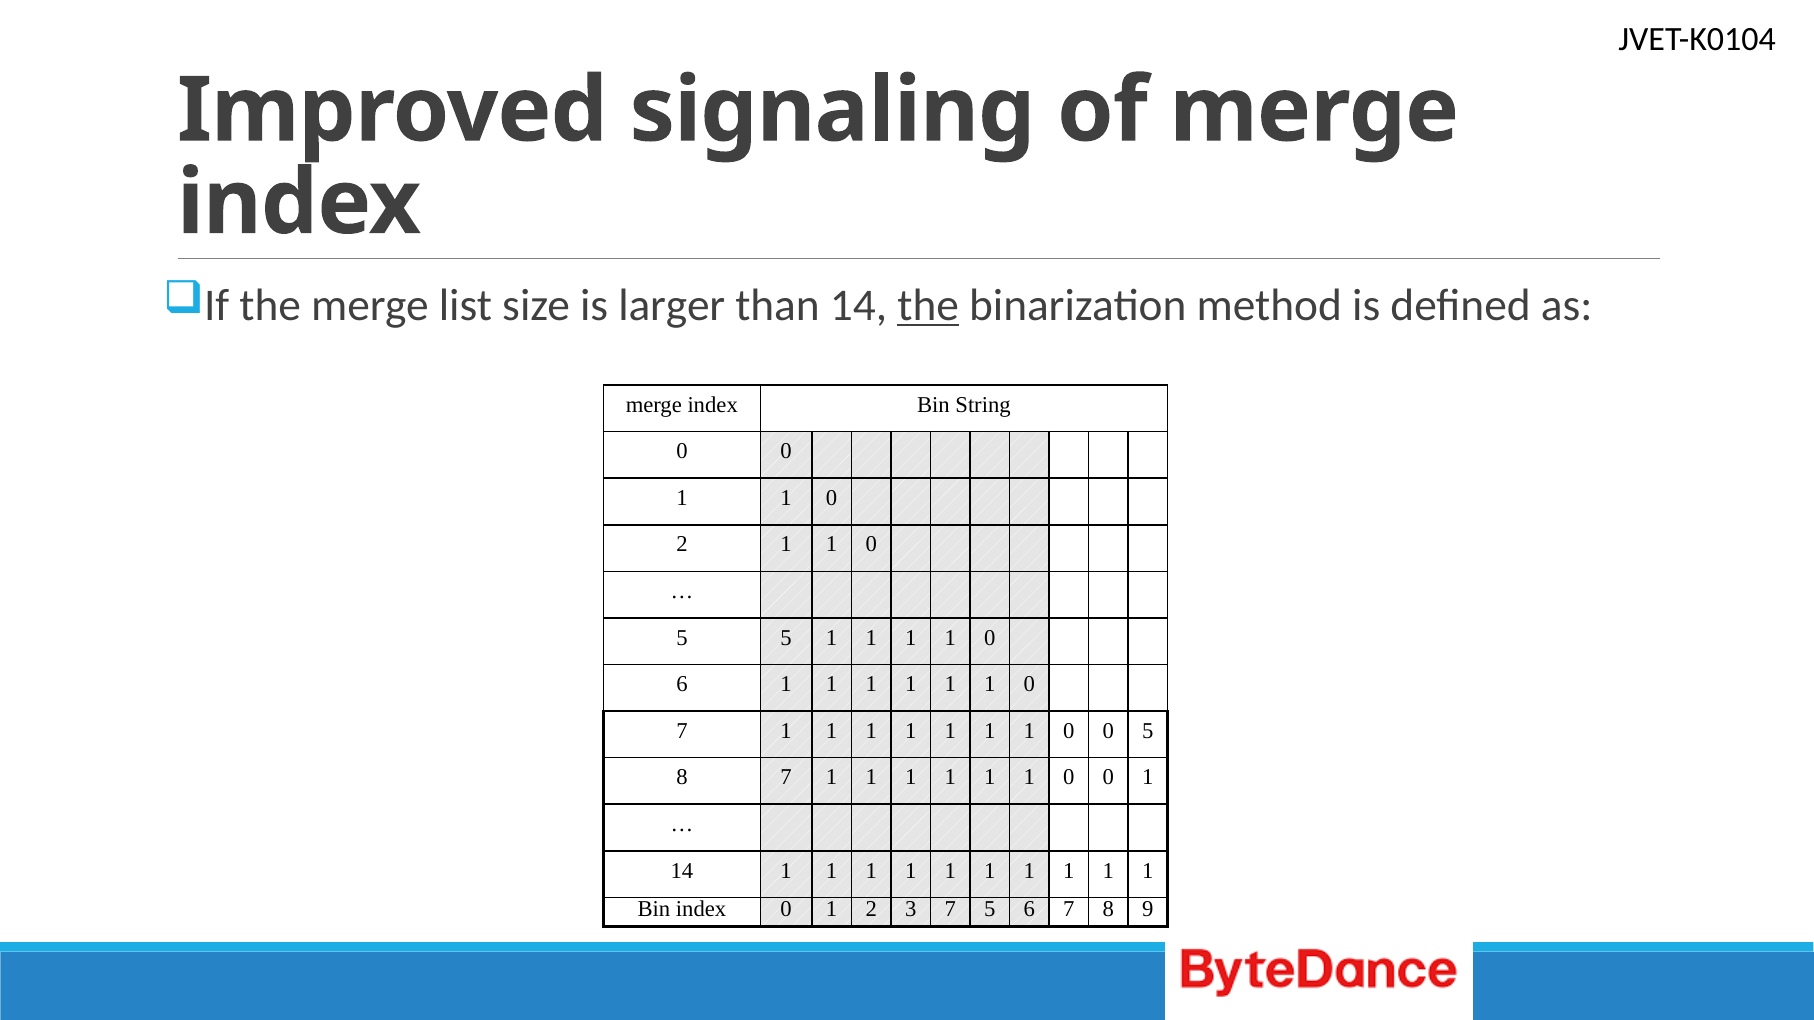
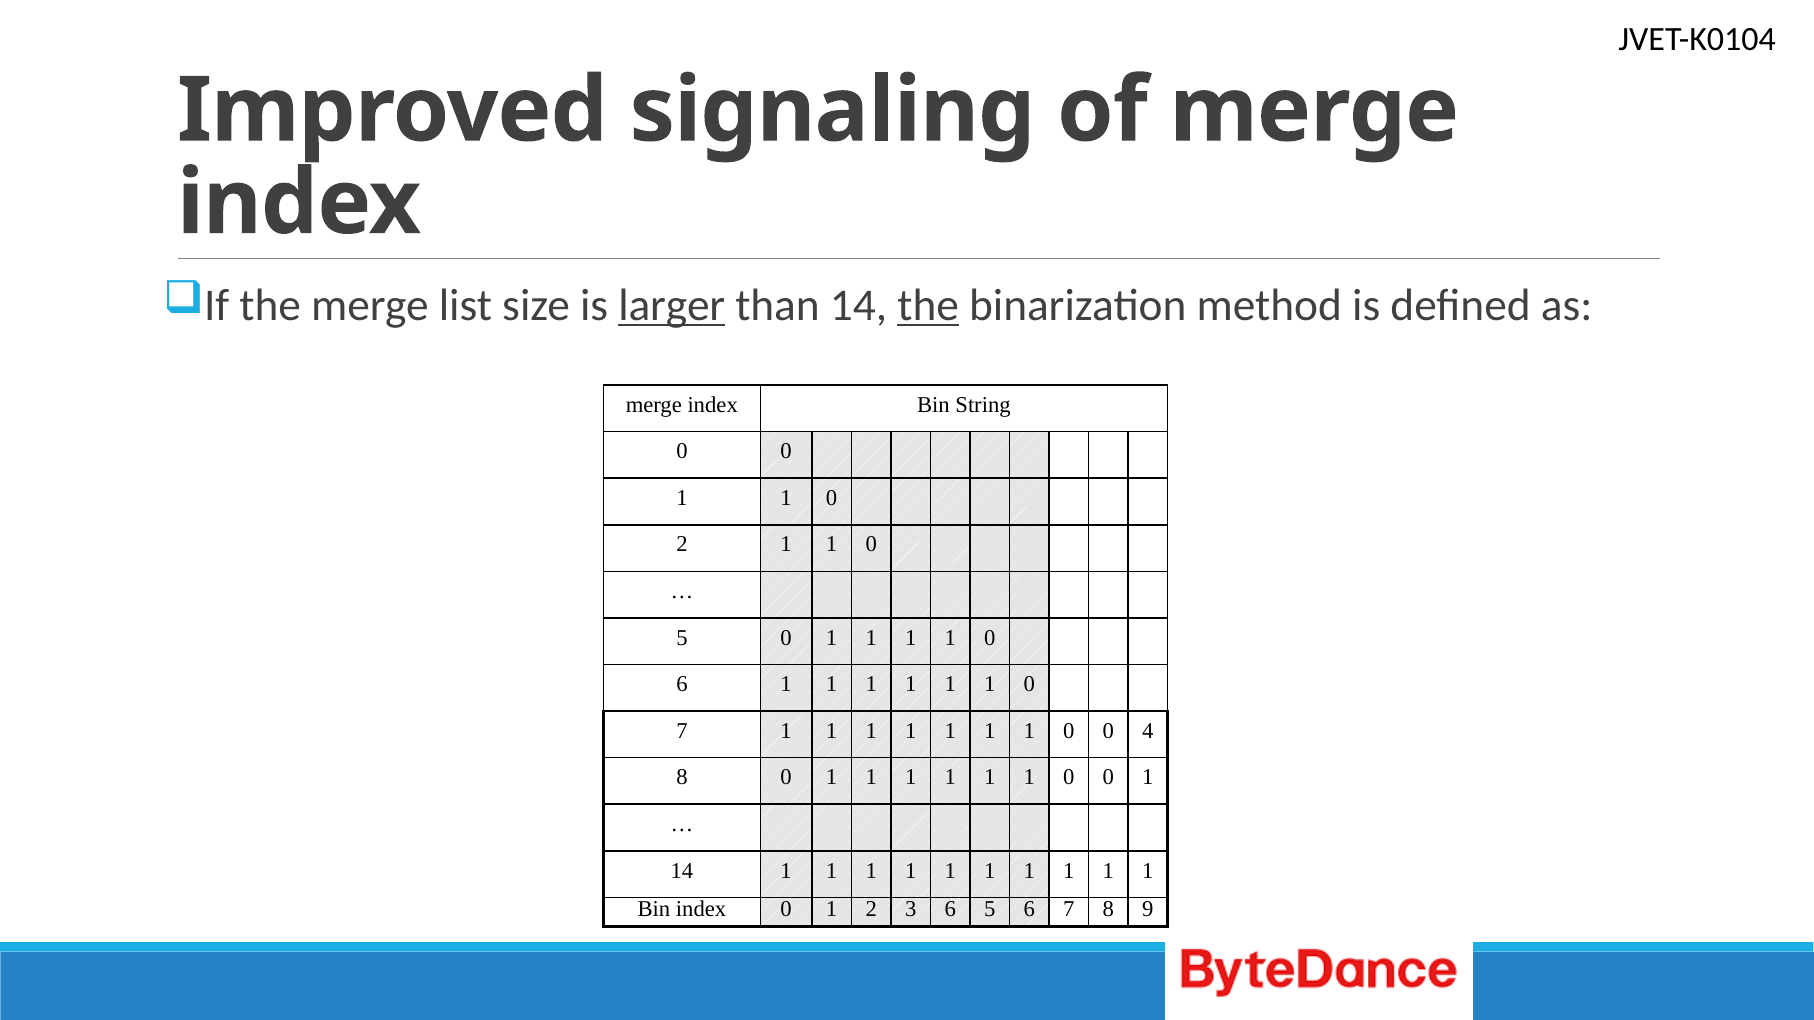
larger underline: none -> present (672, 306)
5 5: 5 -> 0 (786, 638)
0 5: 5 -> 4 (1148, 731)
8 7: 7 -> 0 (786, 778)
3 7: 7 -> 6 (950, 909)
